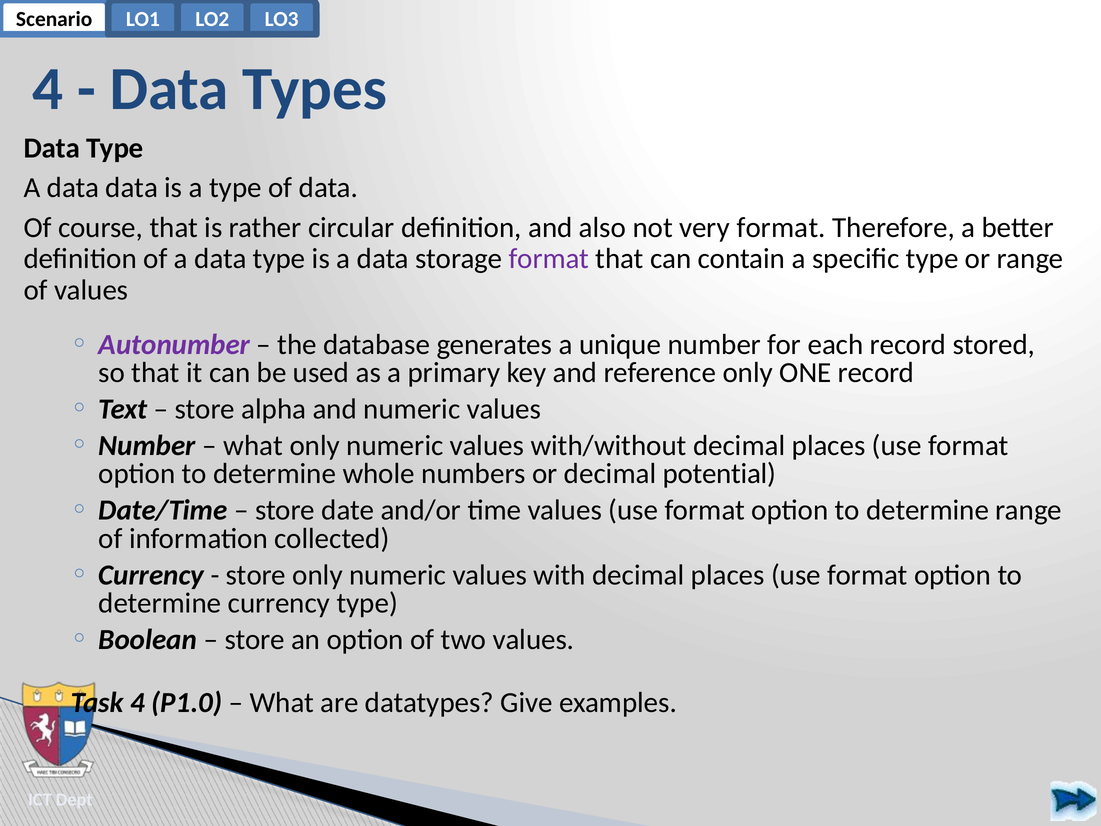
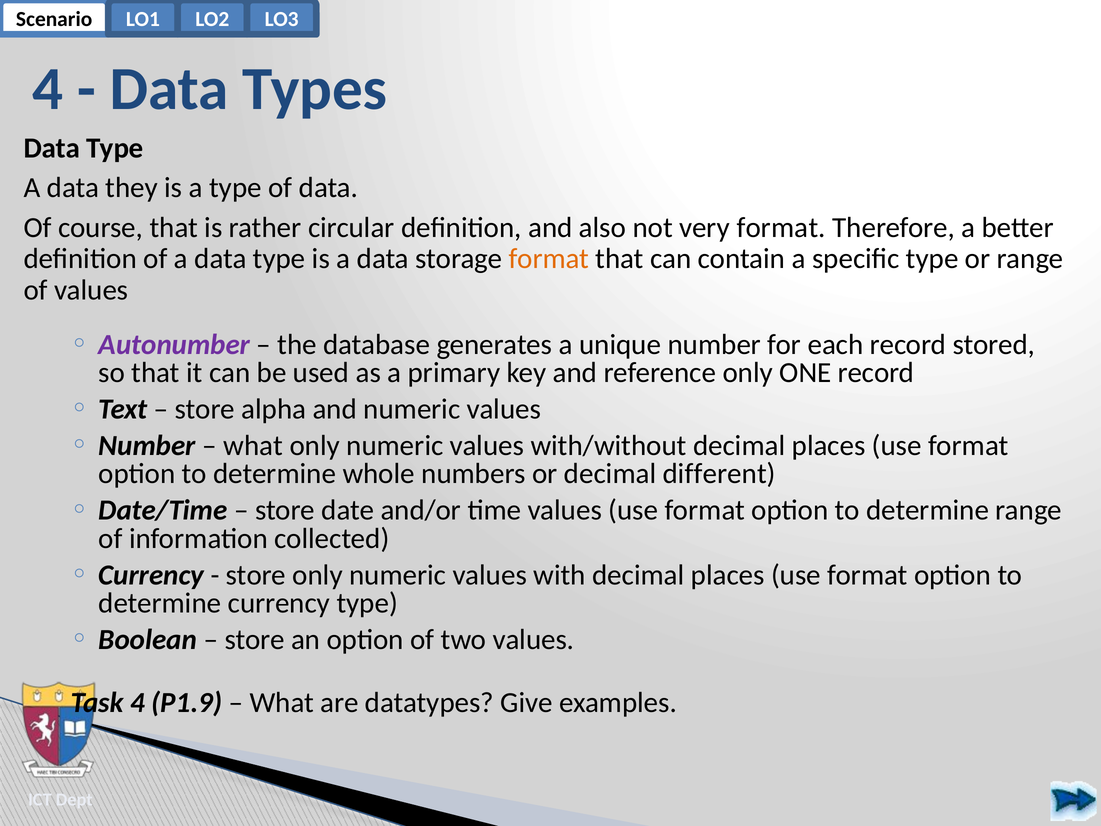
data data: data -> they (132, 188)
format colour: purple -> orange (549, 259)
potential: potential -> different (719, 474)
P1.0: P1.0 -> P1.9 (187, 702)
